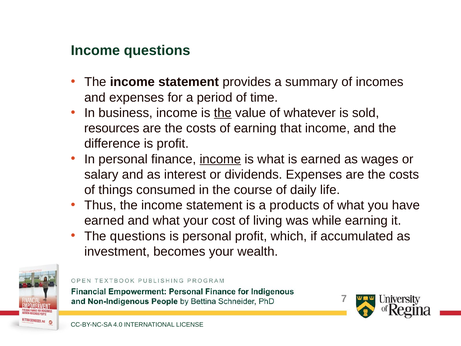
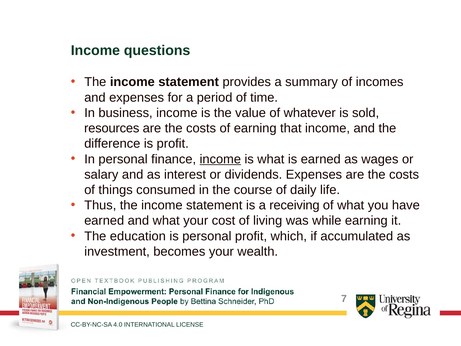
the underline: present -> none (223, 113)
products: products -> receiving (294, 205)
The questions: questions -> education (138, 236)
